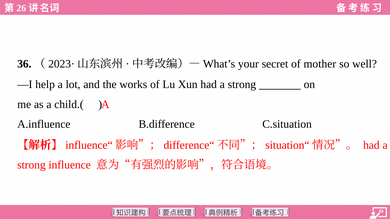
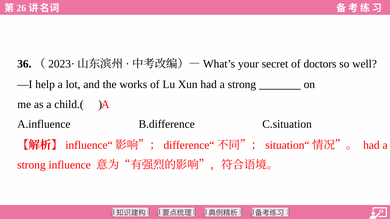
mother: mother -> doctors (320, 64)
